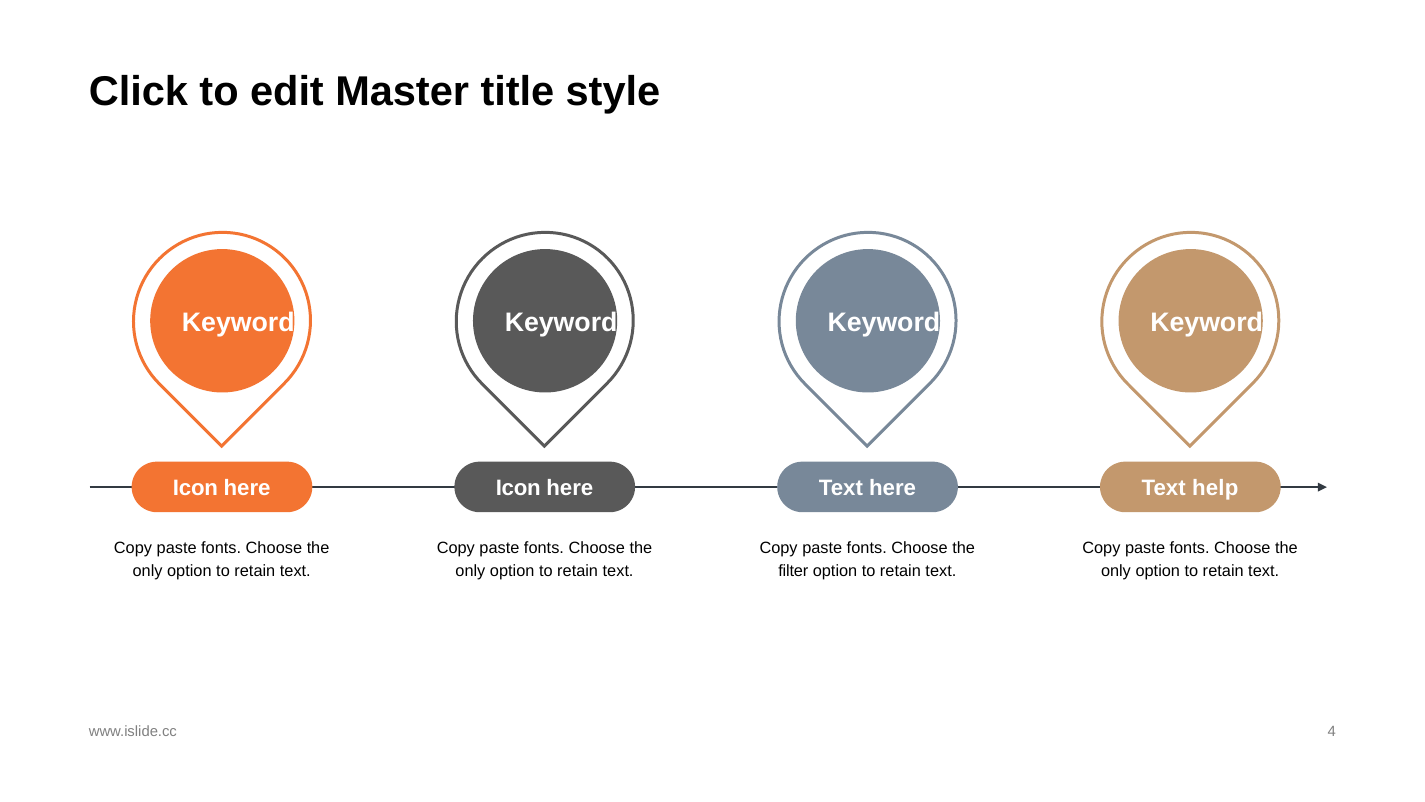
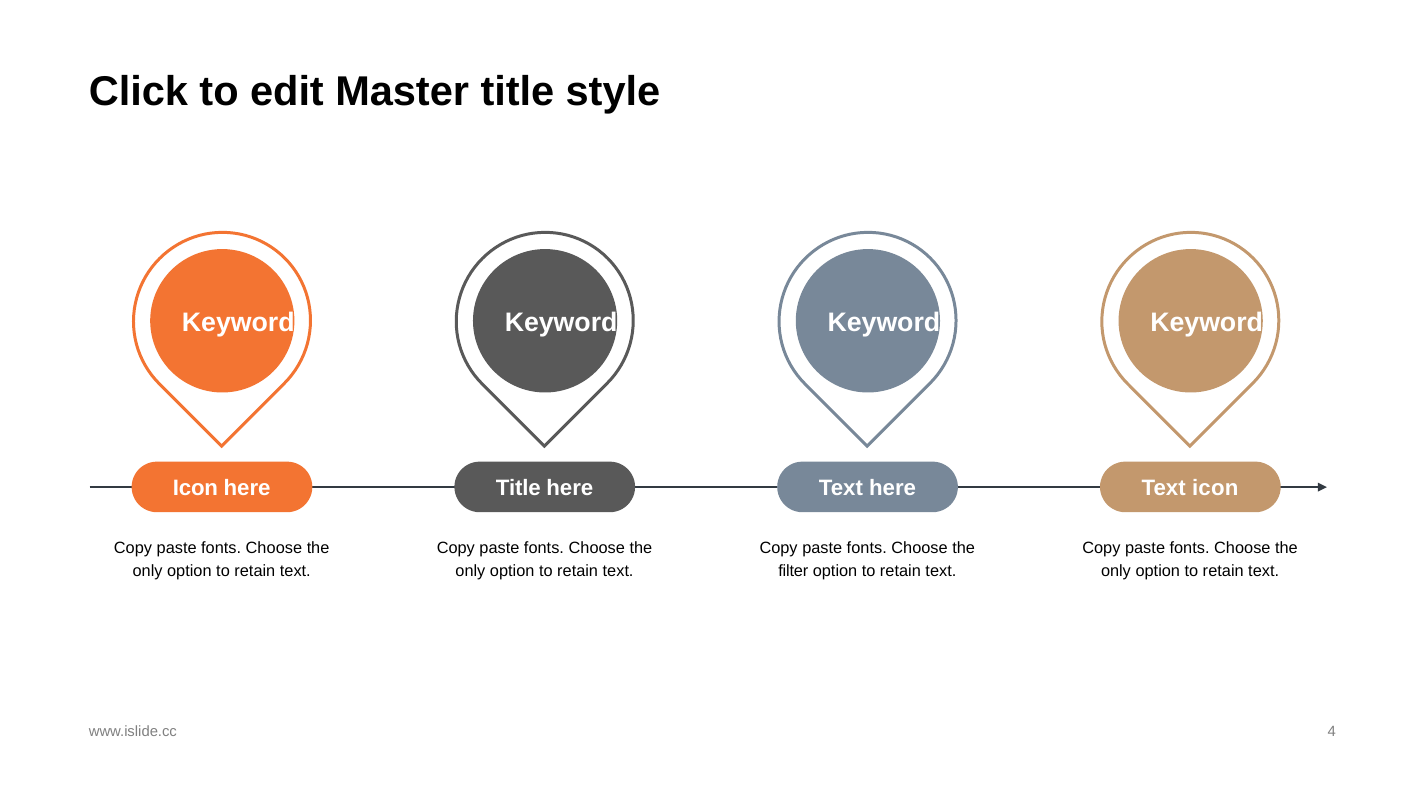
Icon: Icon -> Title (518, 488)
Text help: help -> icon (1215, 488)
